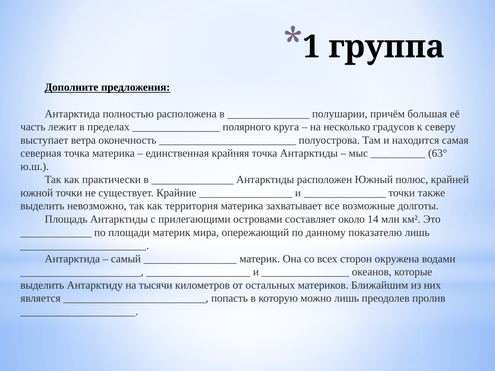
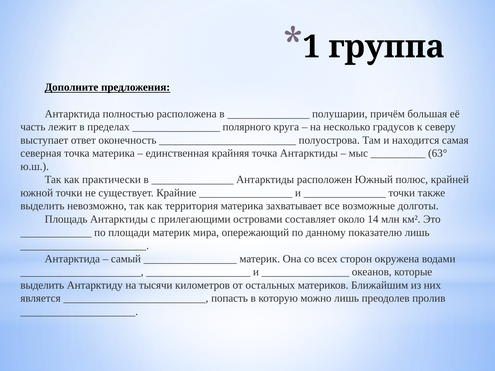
ветра: ветра -> ответ (83, 140)
